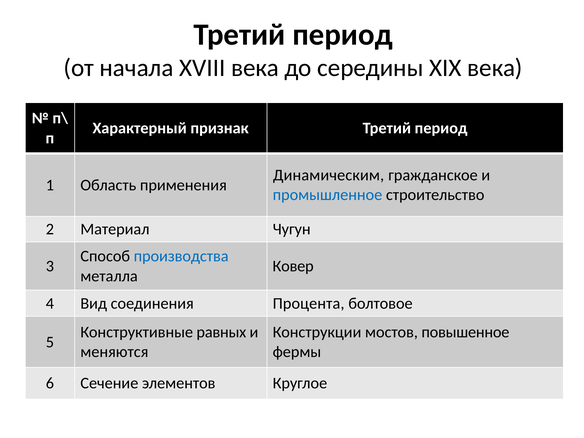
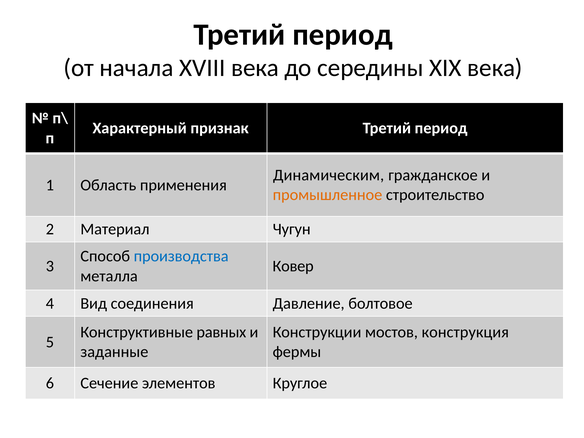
промышленное colour: blue -> orange (327, 195)
Процента: Процента -> Давление (309, 303)
повышенное: повышенное -> конструкция (465, 332)
меняются: меняются -> заданные (114, 352)
